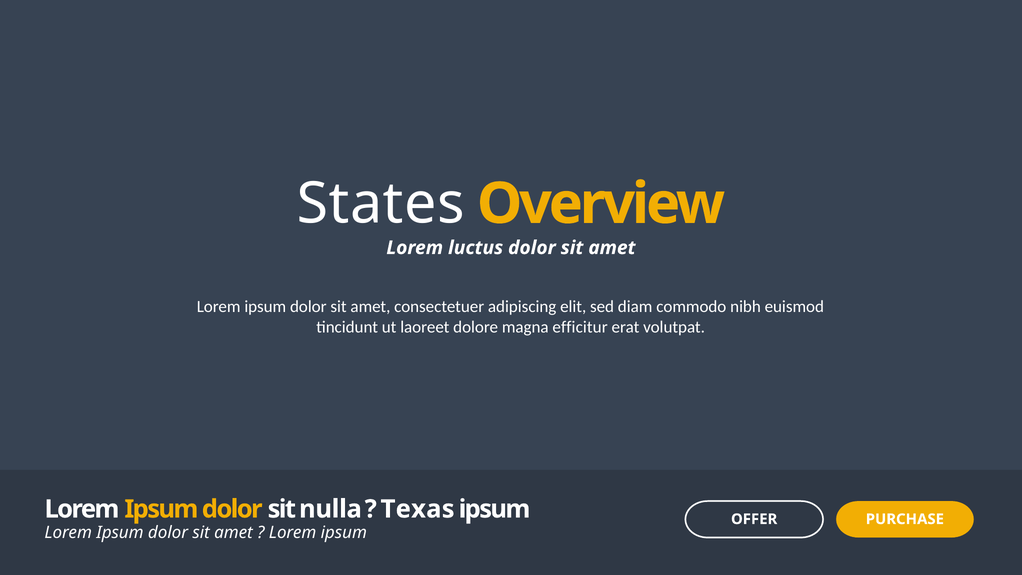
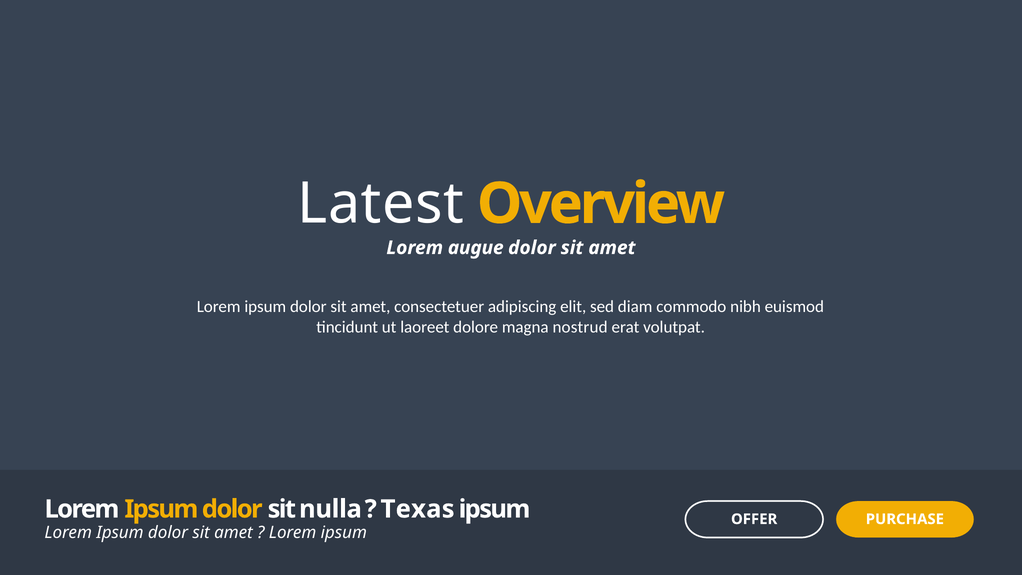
States: States -> Latest (381, 204)
luctus: luctus -> augue (476, 248)
efficitur: efficitur -> nostrud (580, 327)
